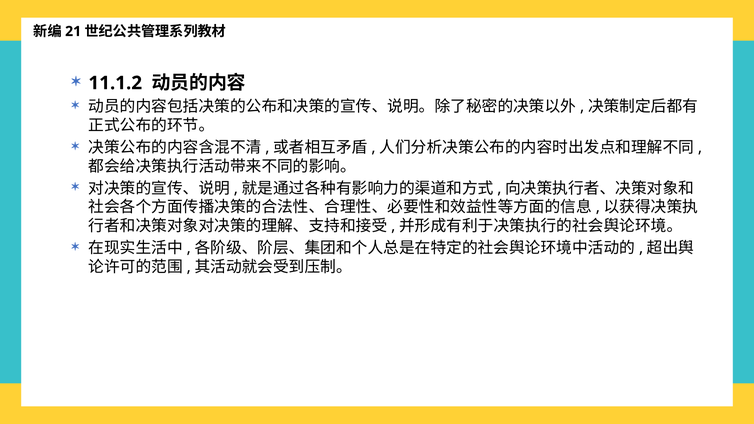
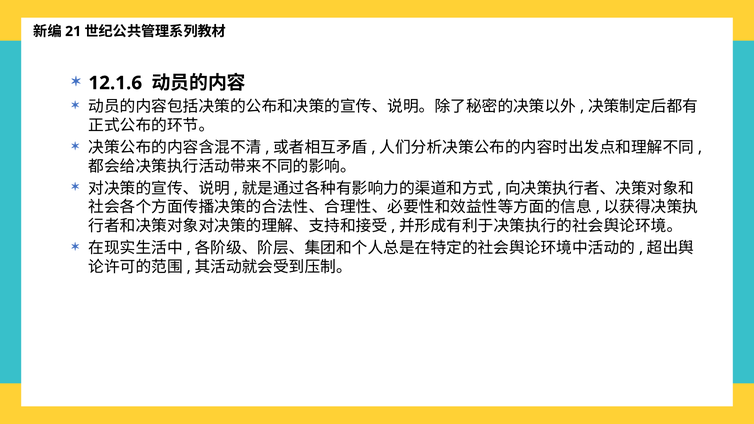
11.1.2: 11.1.2 -> 12.1.6 (115, 83)
